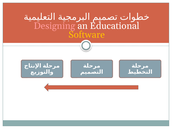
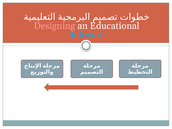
Software colour: yellow -> light blue (87, 35)
